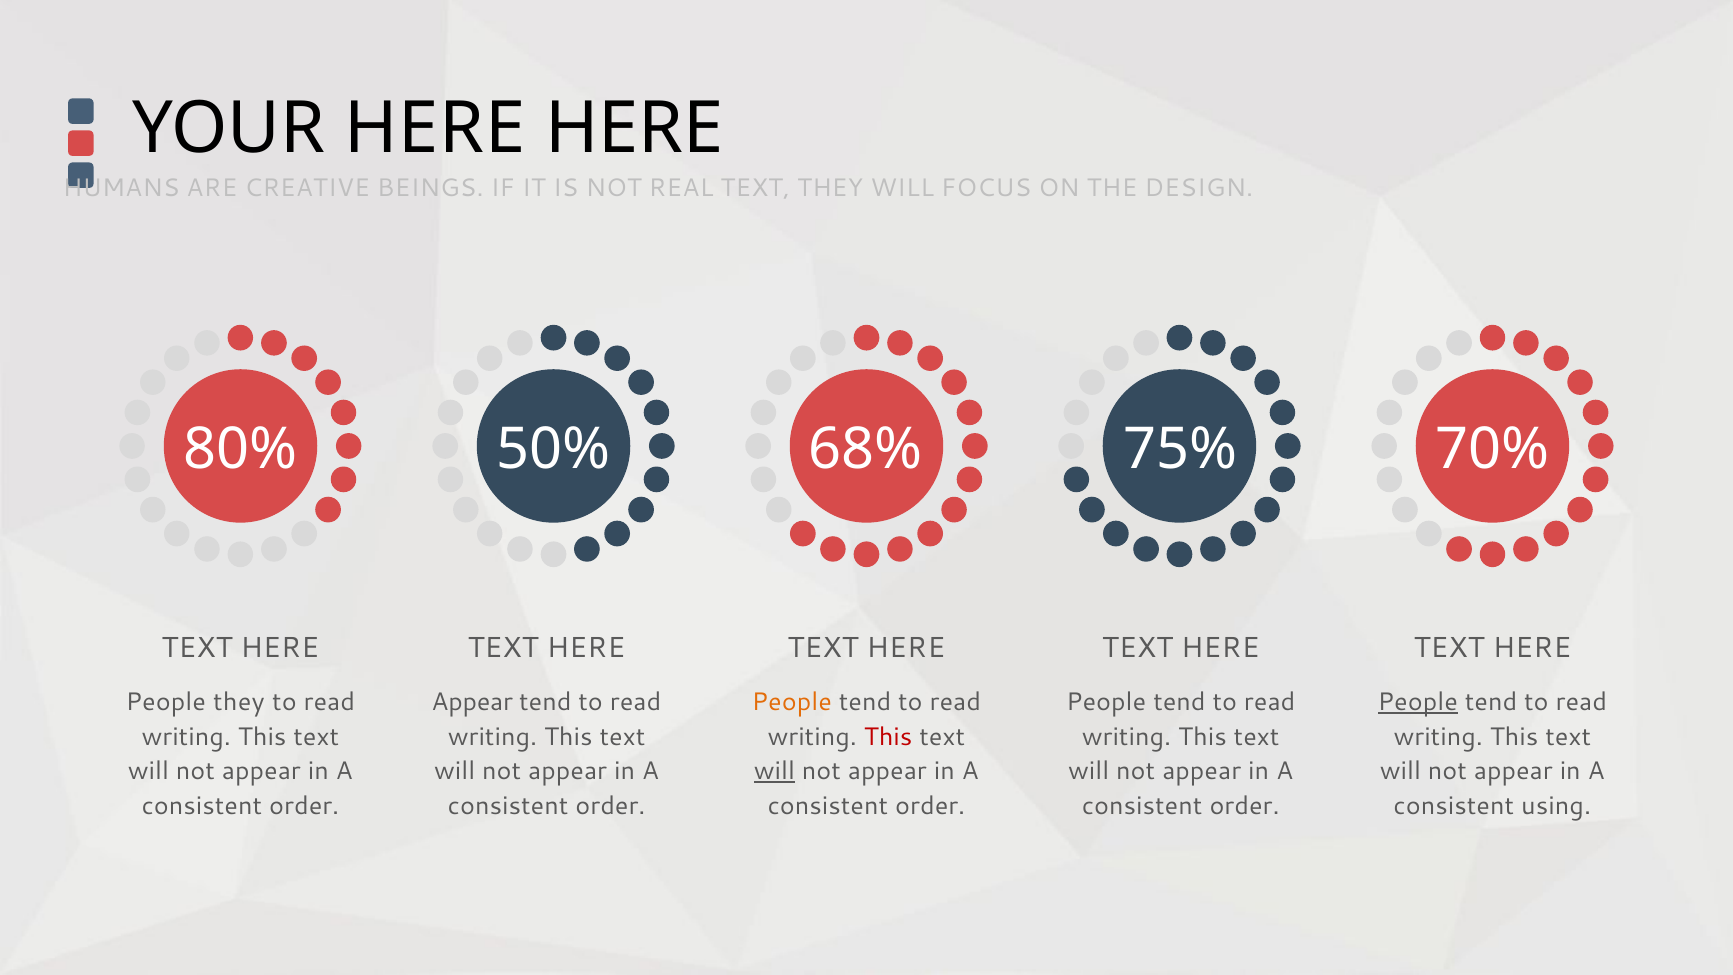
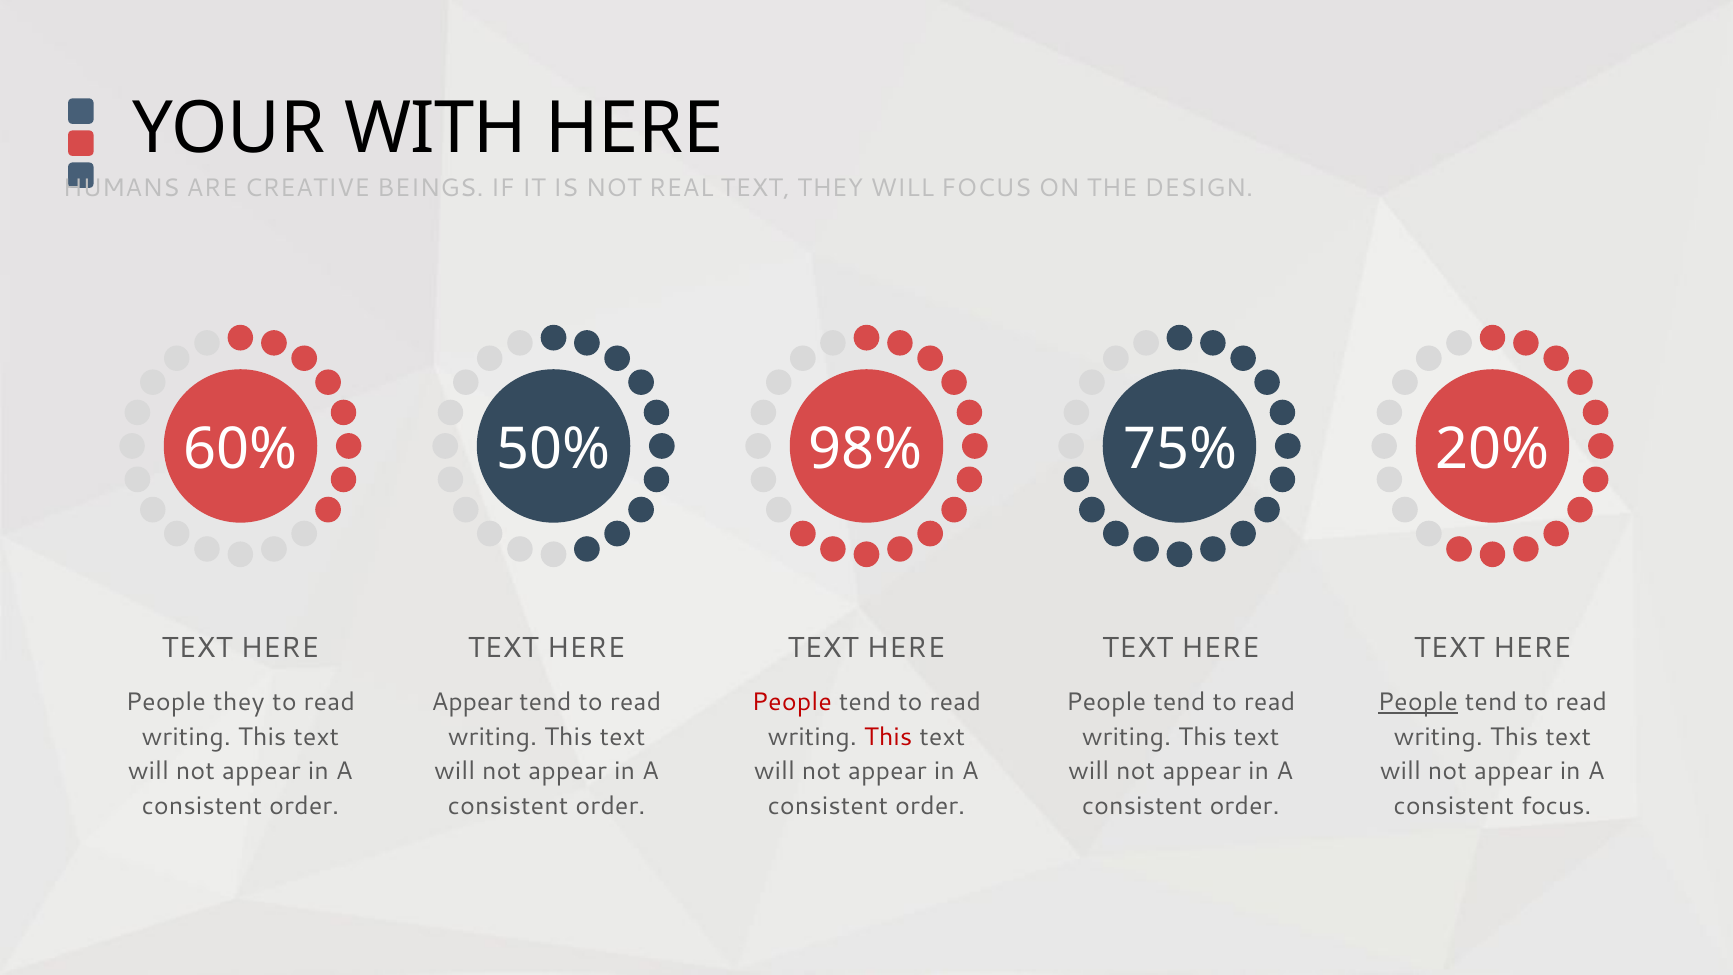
YOUR HERE: HERE -> WITH (436, 128)
80%: 80% -> 60% (241, 449)
68%: 68% -> 98% (866, 449)
70%: 70% -> 20% (1492, 449)
People colour: orange -> red (792, 702)
will underline: present -> none (774, 771)
consistent using: using -> focus (1556, 806)
